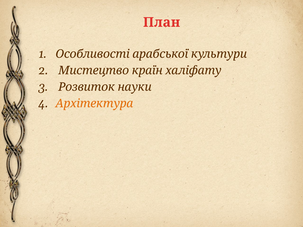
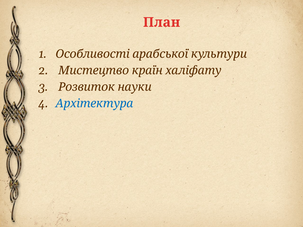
Архітектура colour: orange -> blue (94, 104)
